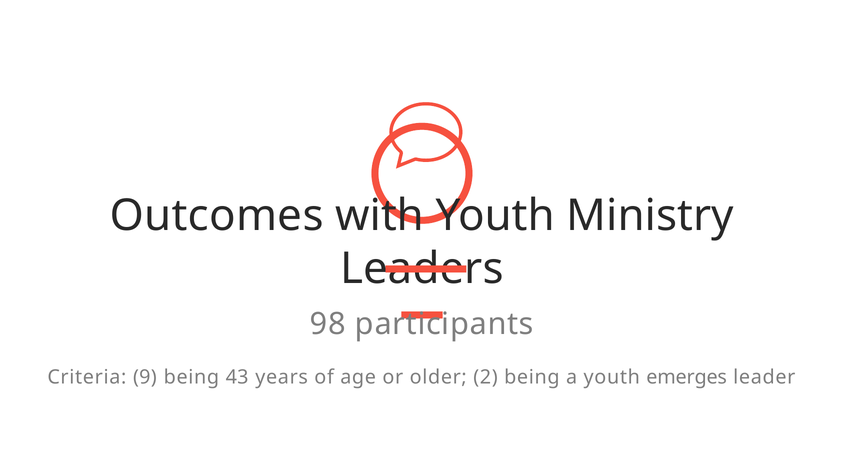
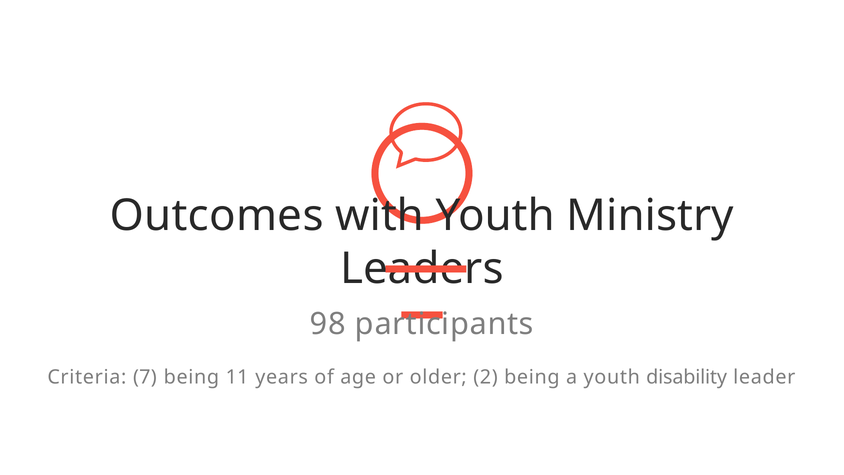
9: 9 -> 7 (145, 377)
43: 43 -> 11 (237, 377)
emerges: emerges -> disability (687, 377)
